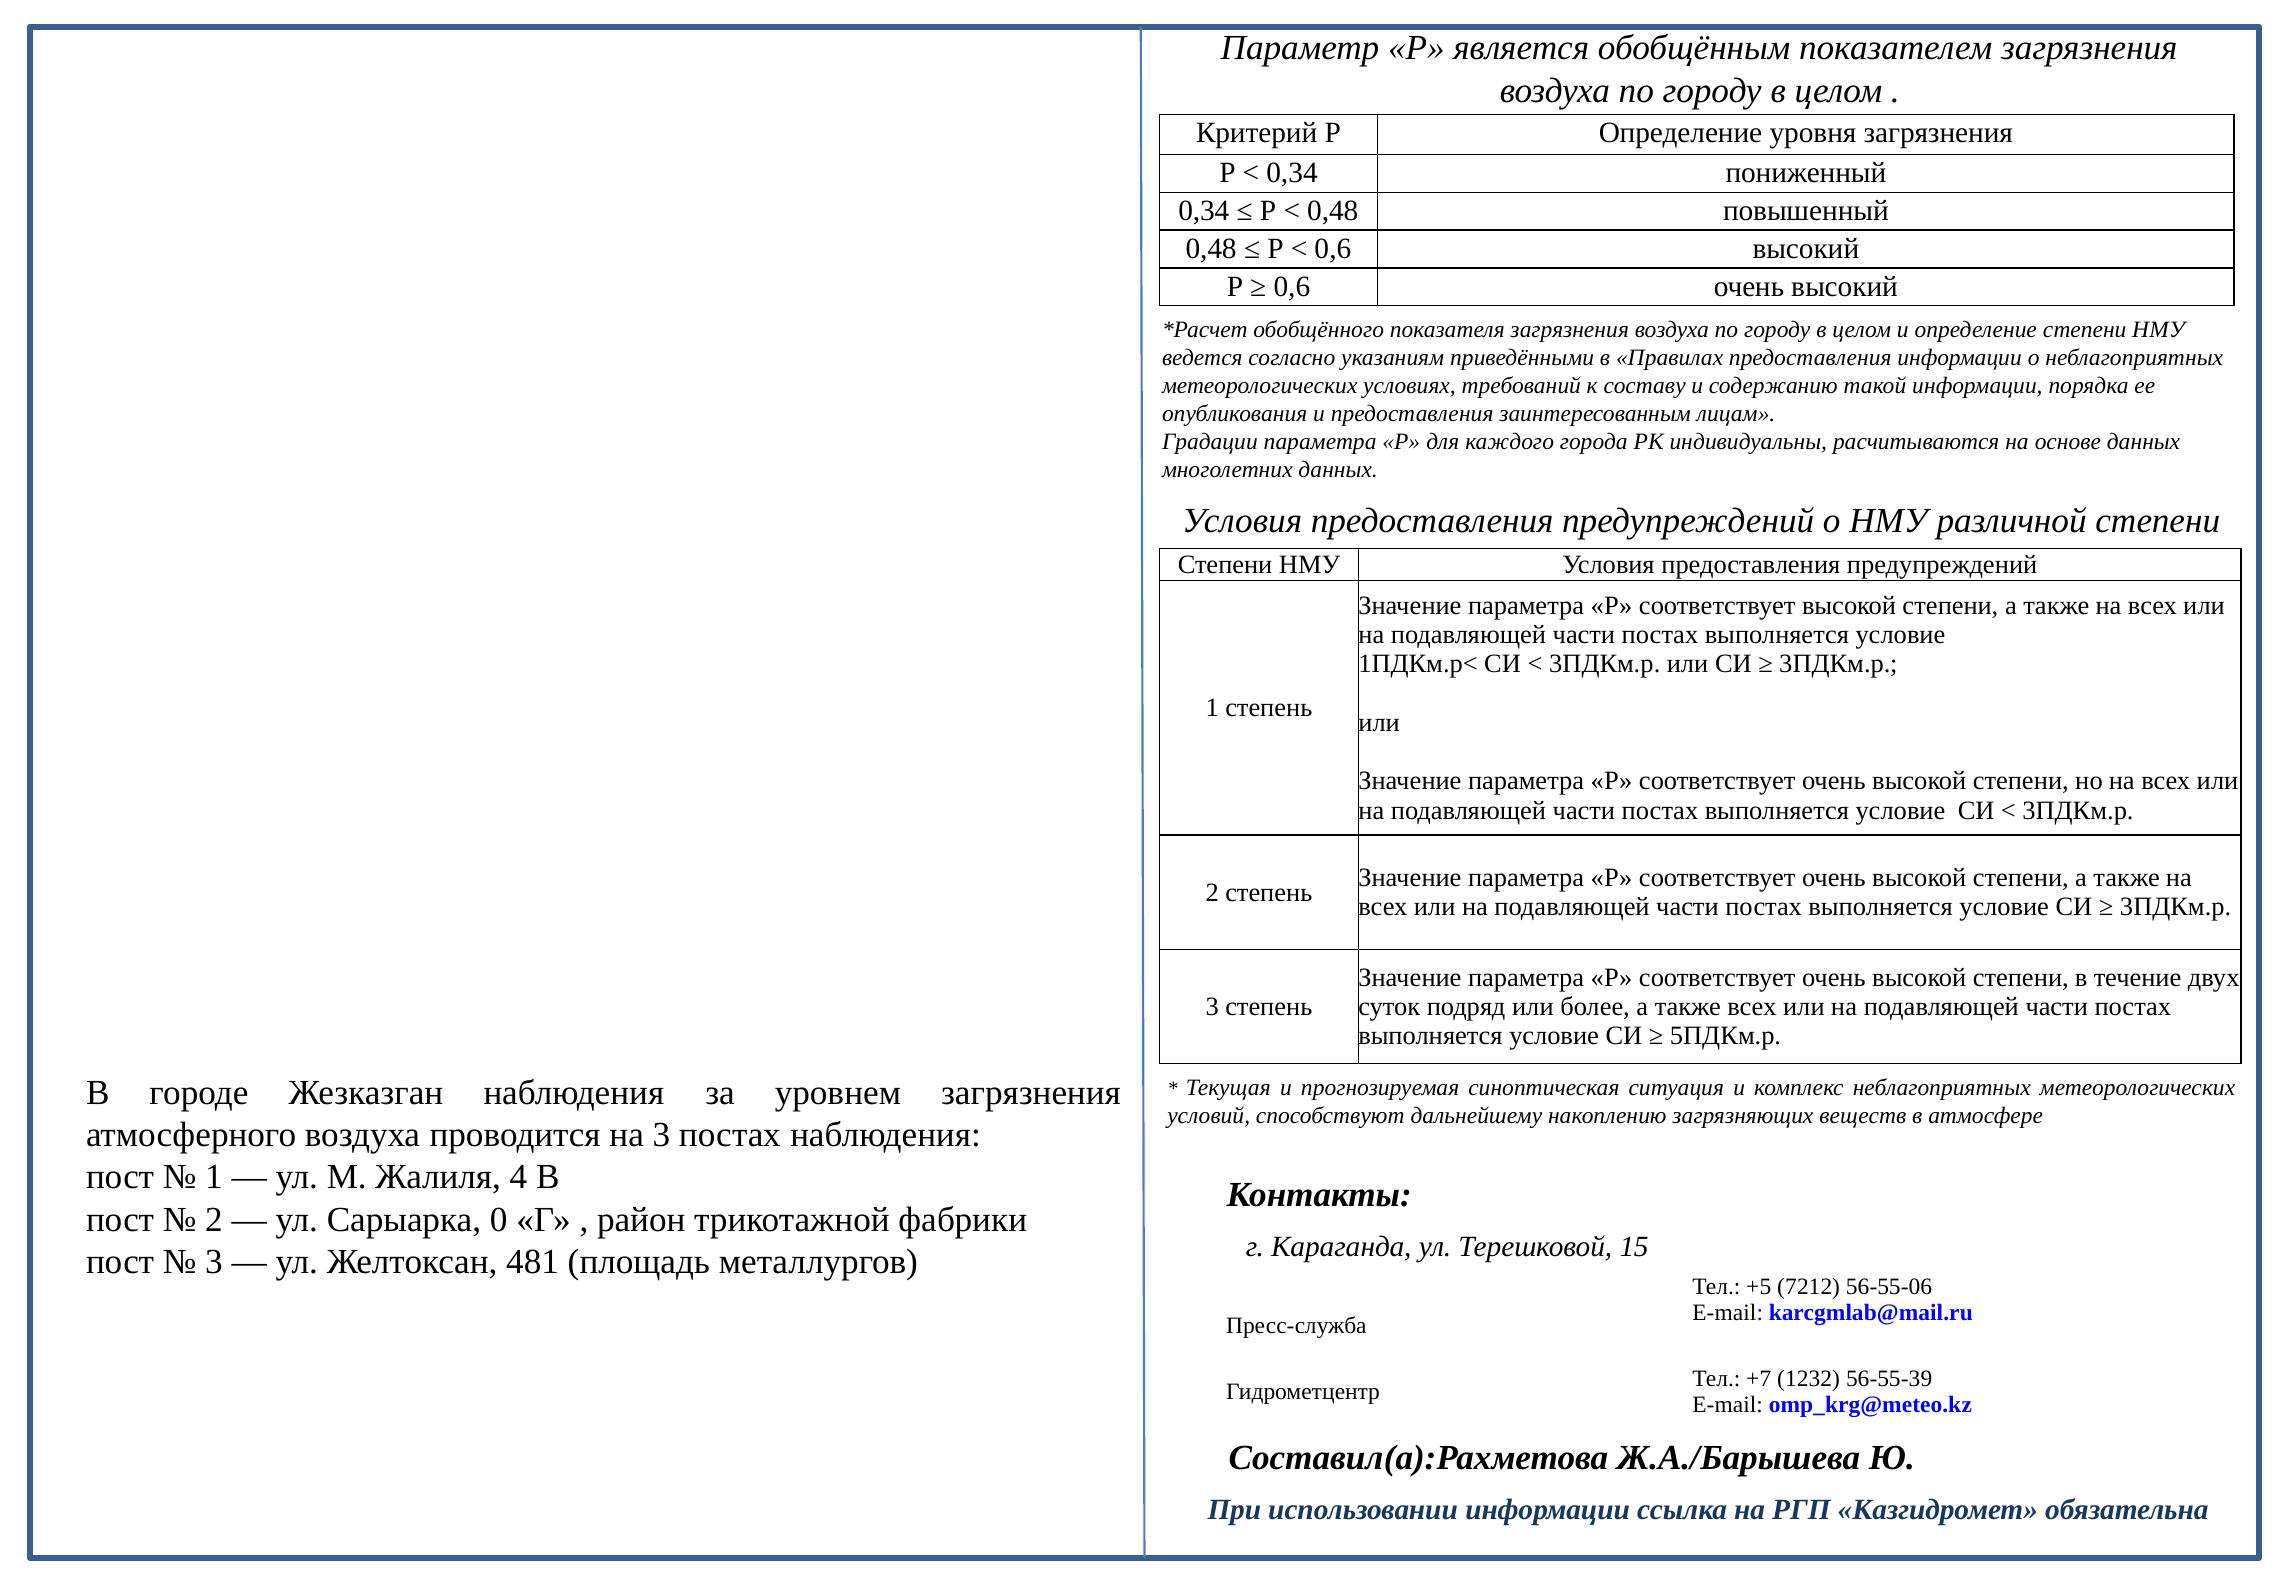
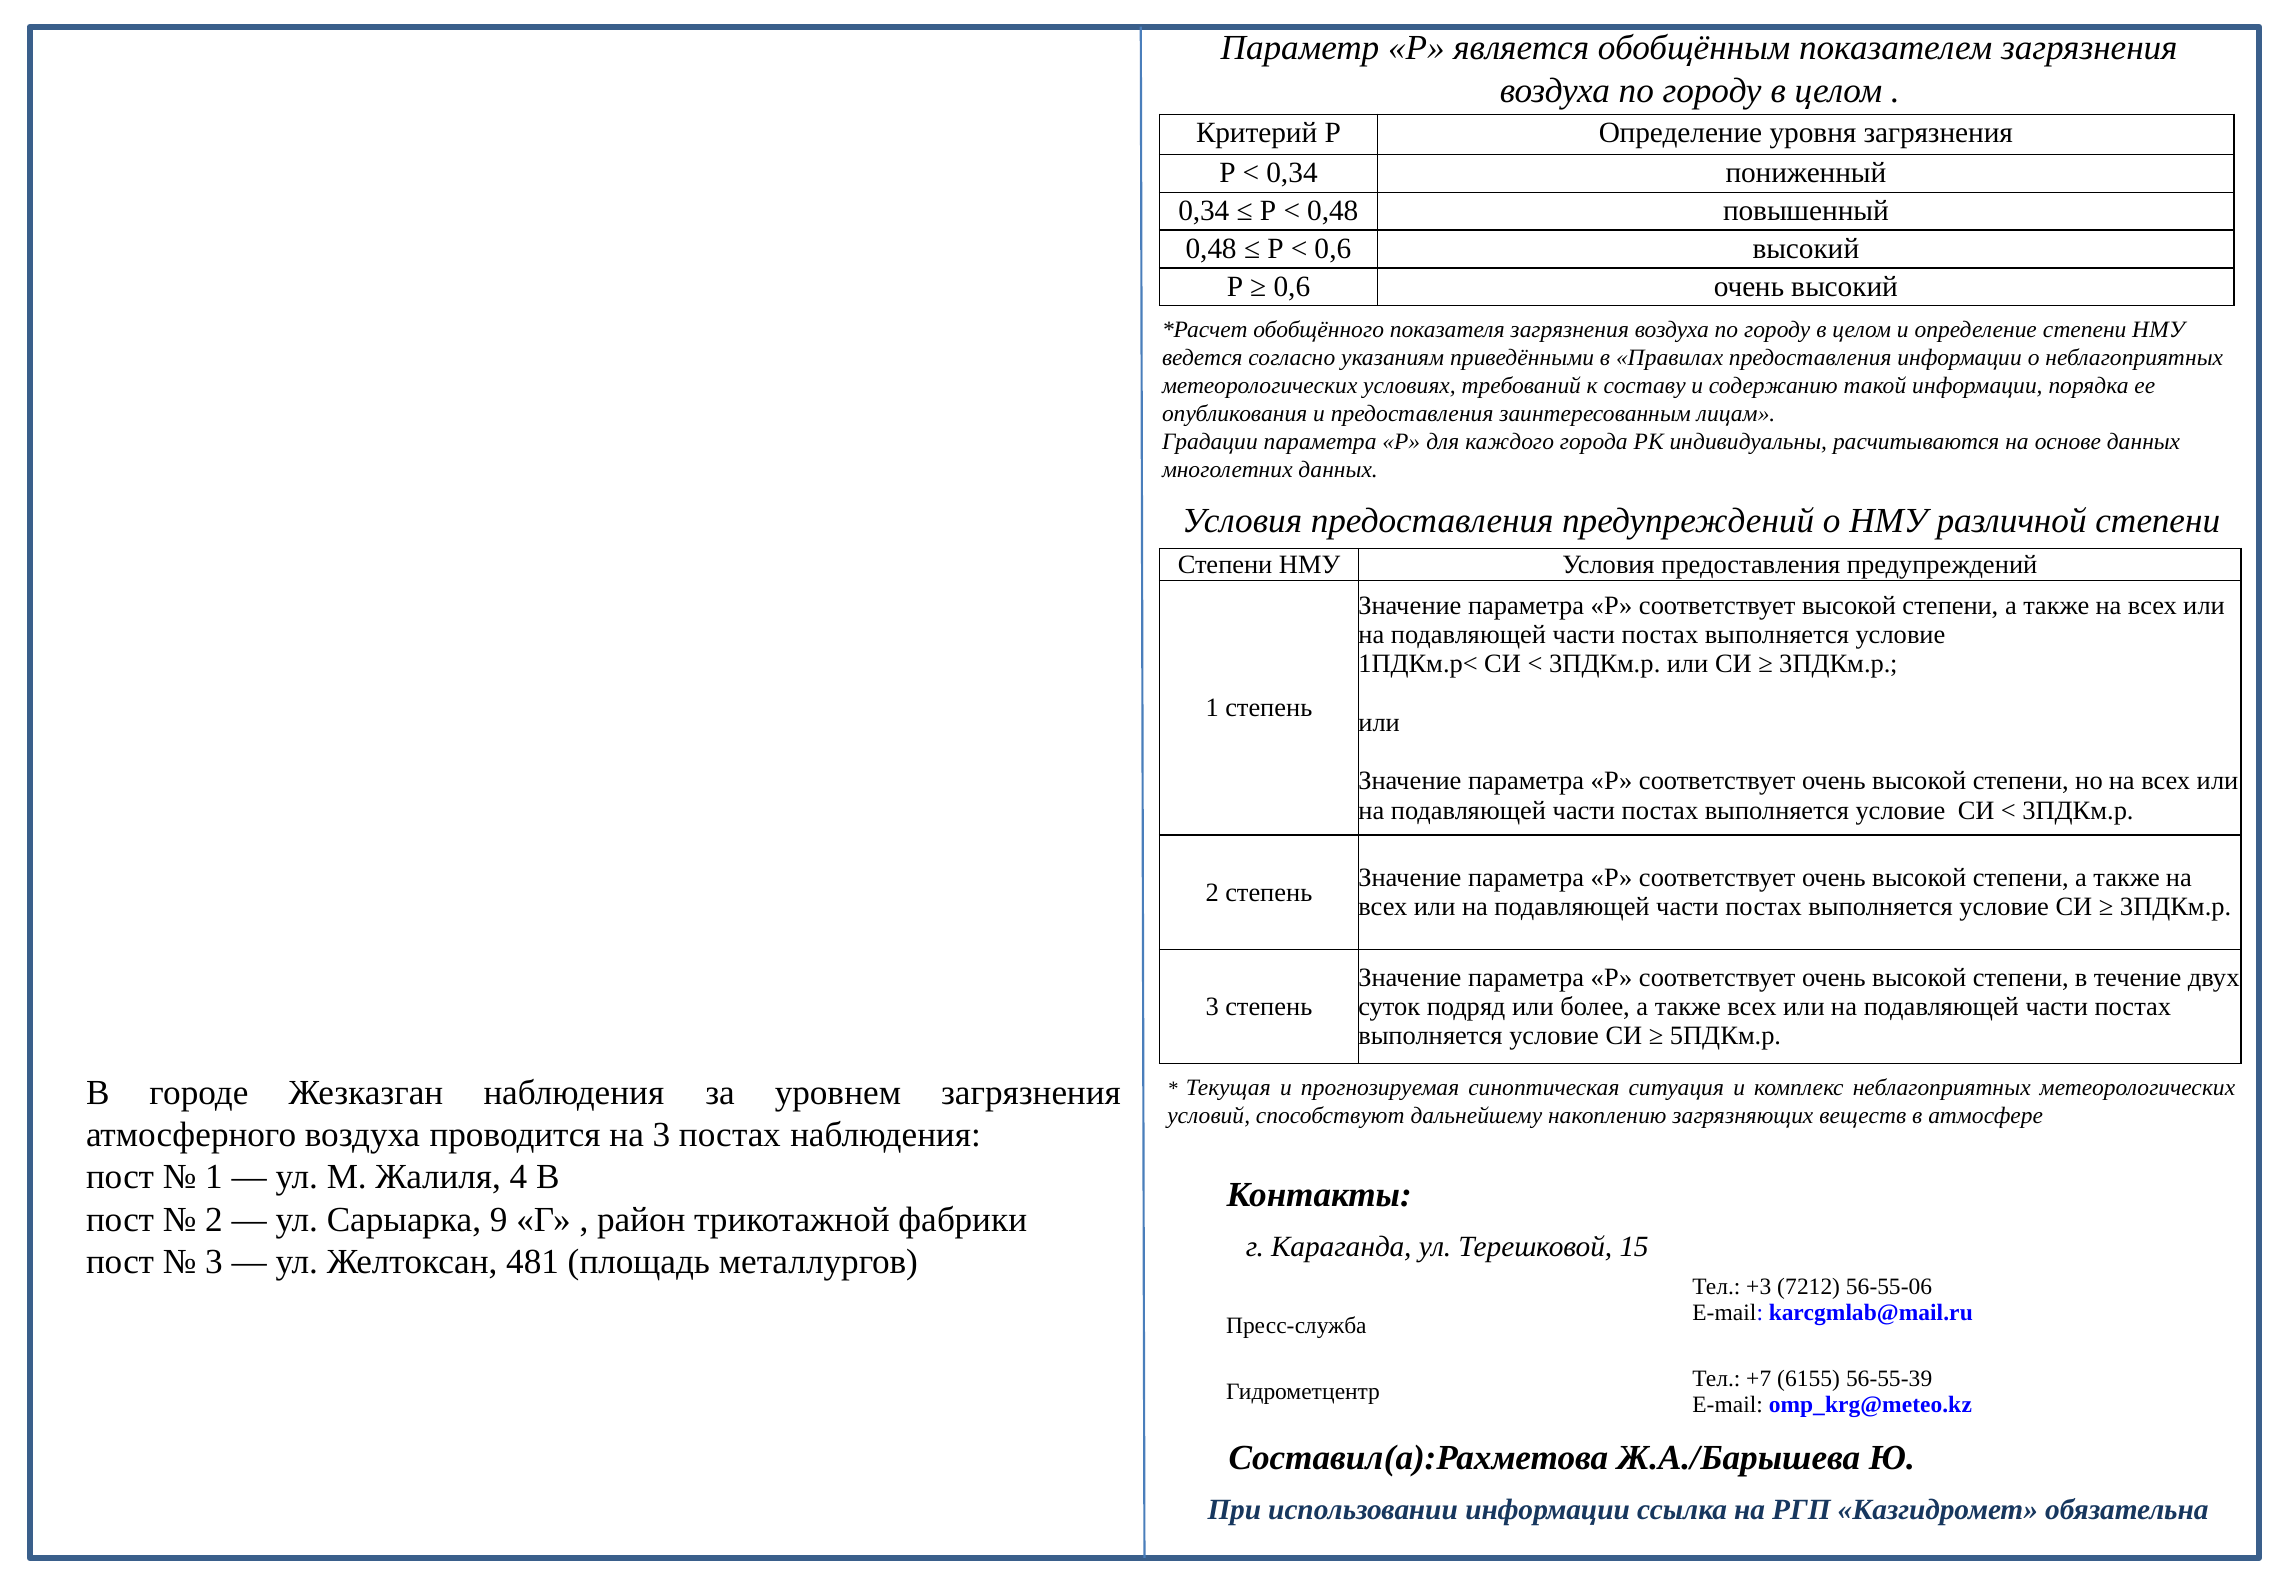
0: 0 -> 9 (499, 1219)
+5: +5 -> +3 (1759, 1287)
1232: 1232 -> 6155 (1809, 1378)
